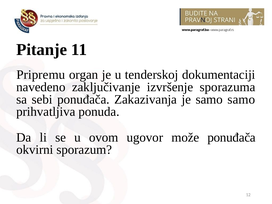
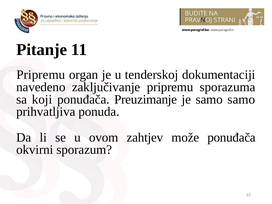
zaključivanje izvršenje: izvršenje -> pripremu (170, 87)
sebi: sebi -> koji (42, 99)
Zakazivanja: Zakazivanja -> Preuzimanje (146, 99)
ugovor: ugovor -> zahtjev (145, 137)
